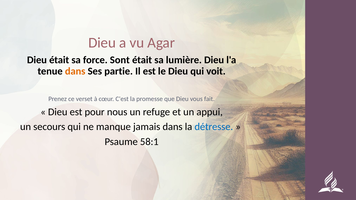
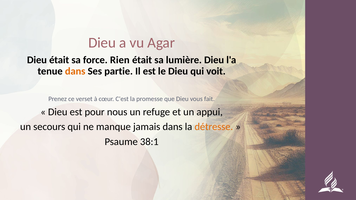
Sont: Sont -> Rien (120, 60)
détresse colour: blue -> orange (214, 127)
58:1: 58:1 -> 38:1 (149, 142)
